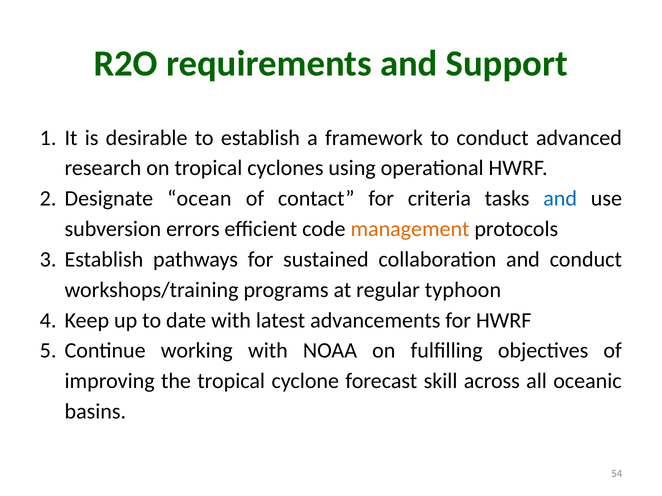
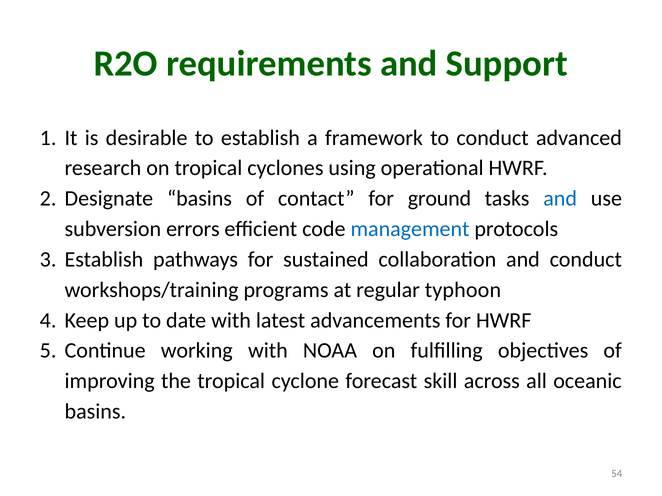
Designate ocean: ocean -> basins (200, 199)
criteria: criteria -> ground (439, 199)
management colour: orange -> blue (410, 229)
